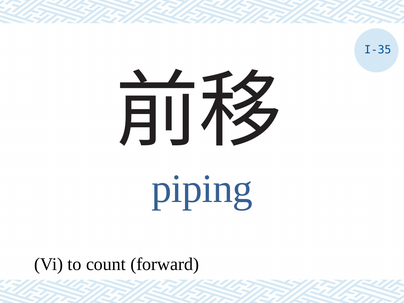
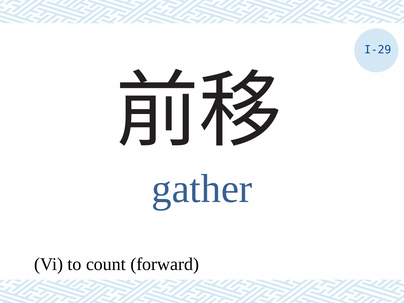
I-35: I-35 -> I-29 (378, 50)
piping: piping -> gather (202, 189)
